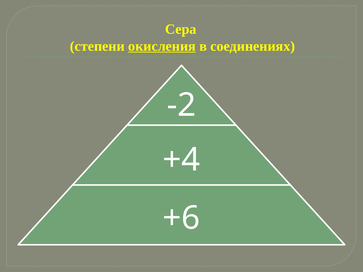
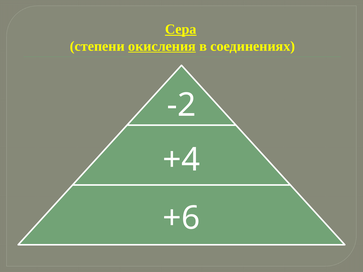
Сера underline: none -> present (181, 29)
